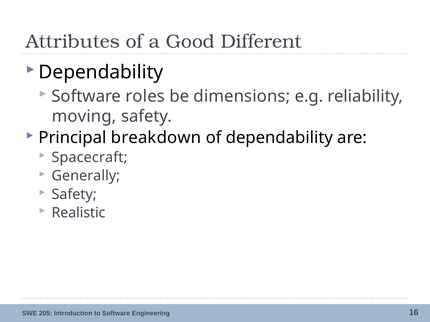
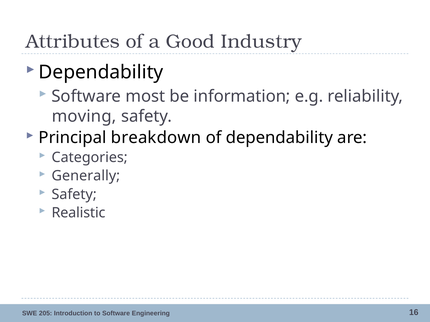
Different: Different -> Industry (261, 41)
roles: roles -> most (145, 97)
dimensions: dimensions -> information (242, 97)
Spacecraft: Spacecraft -> Categories (90, 158)
